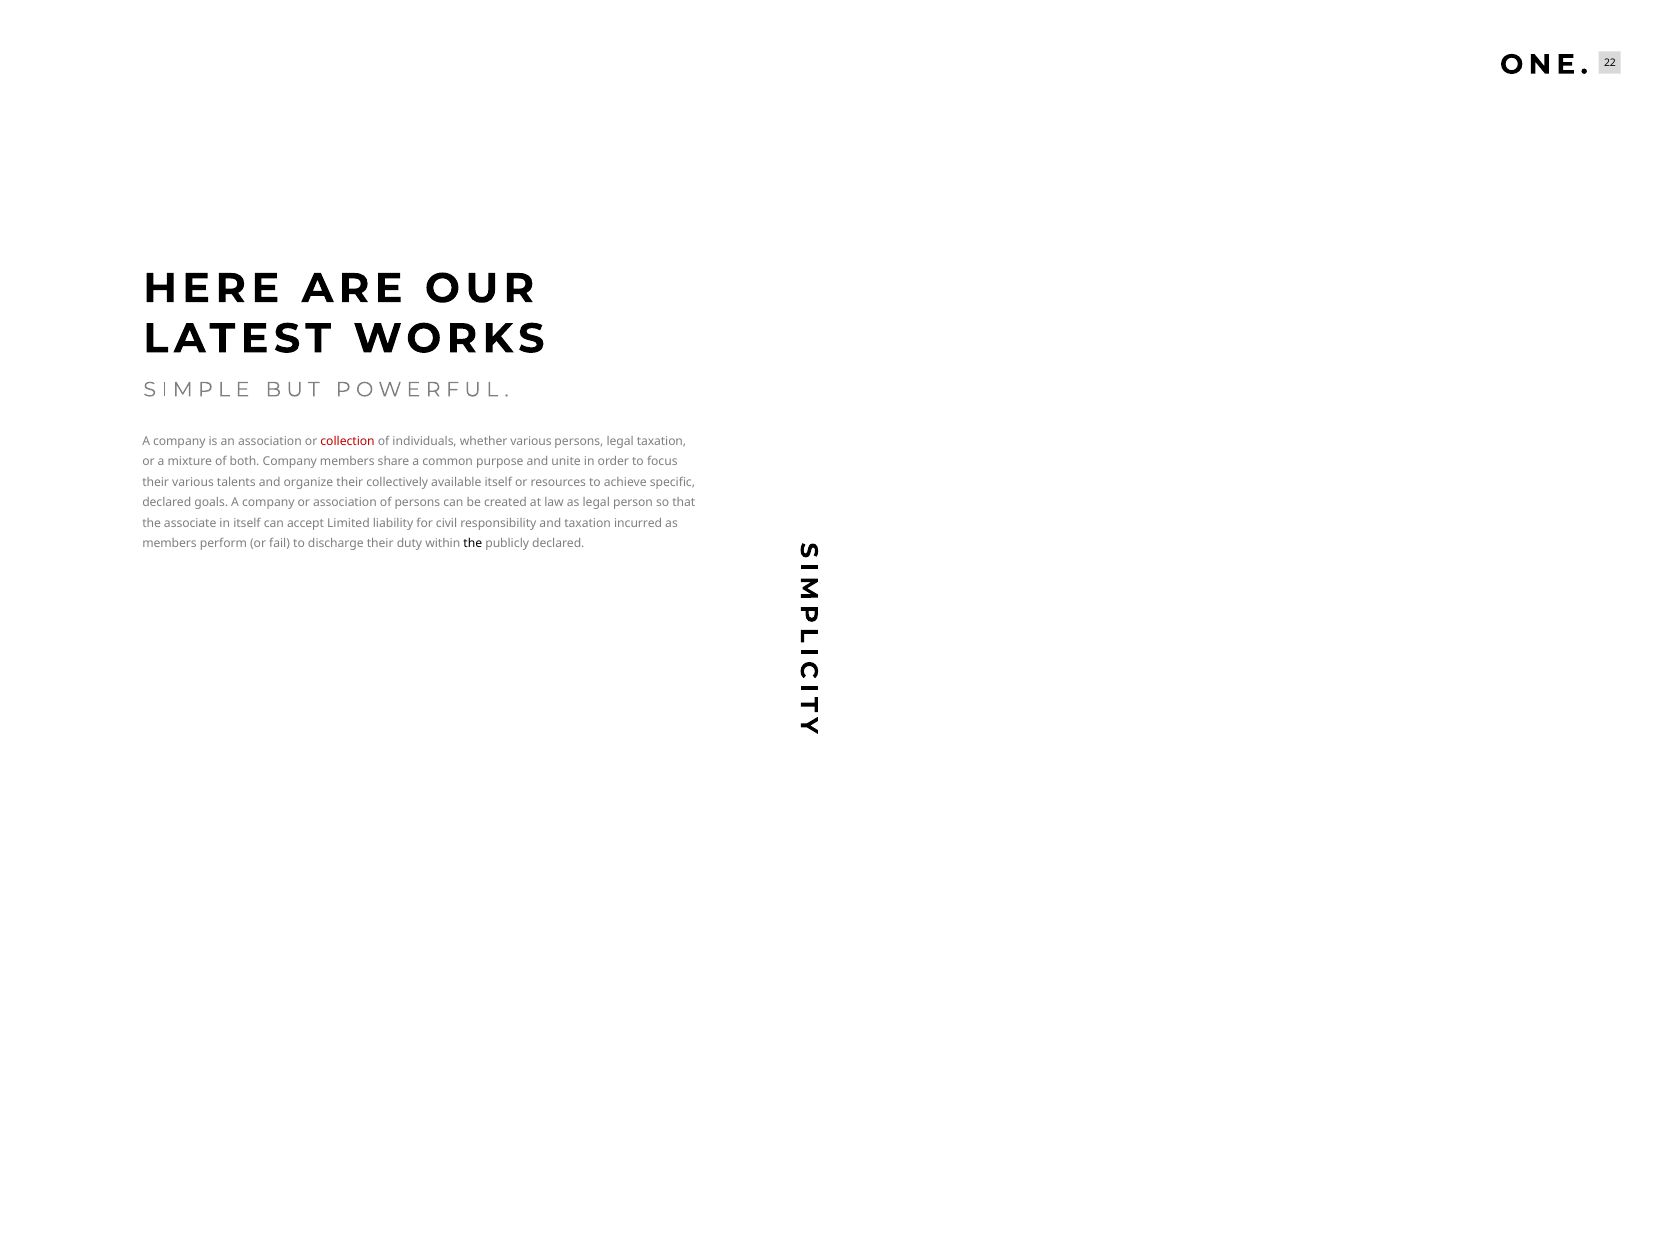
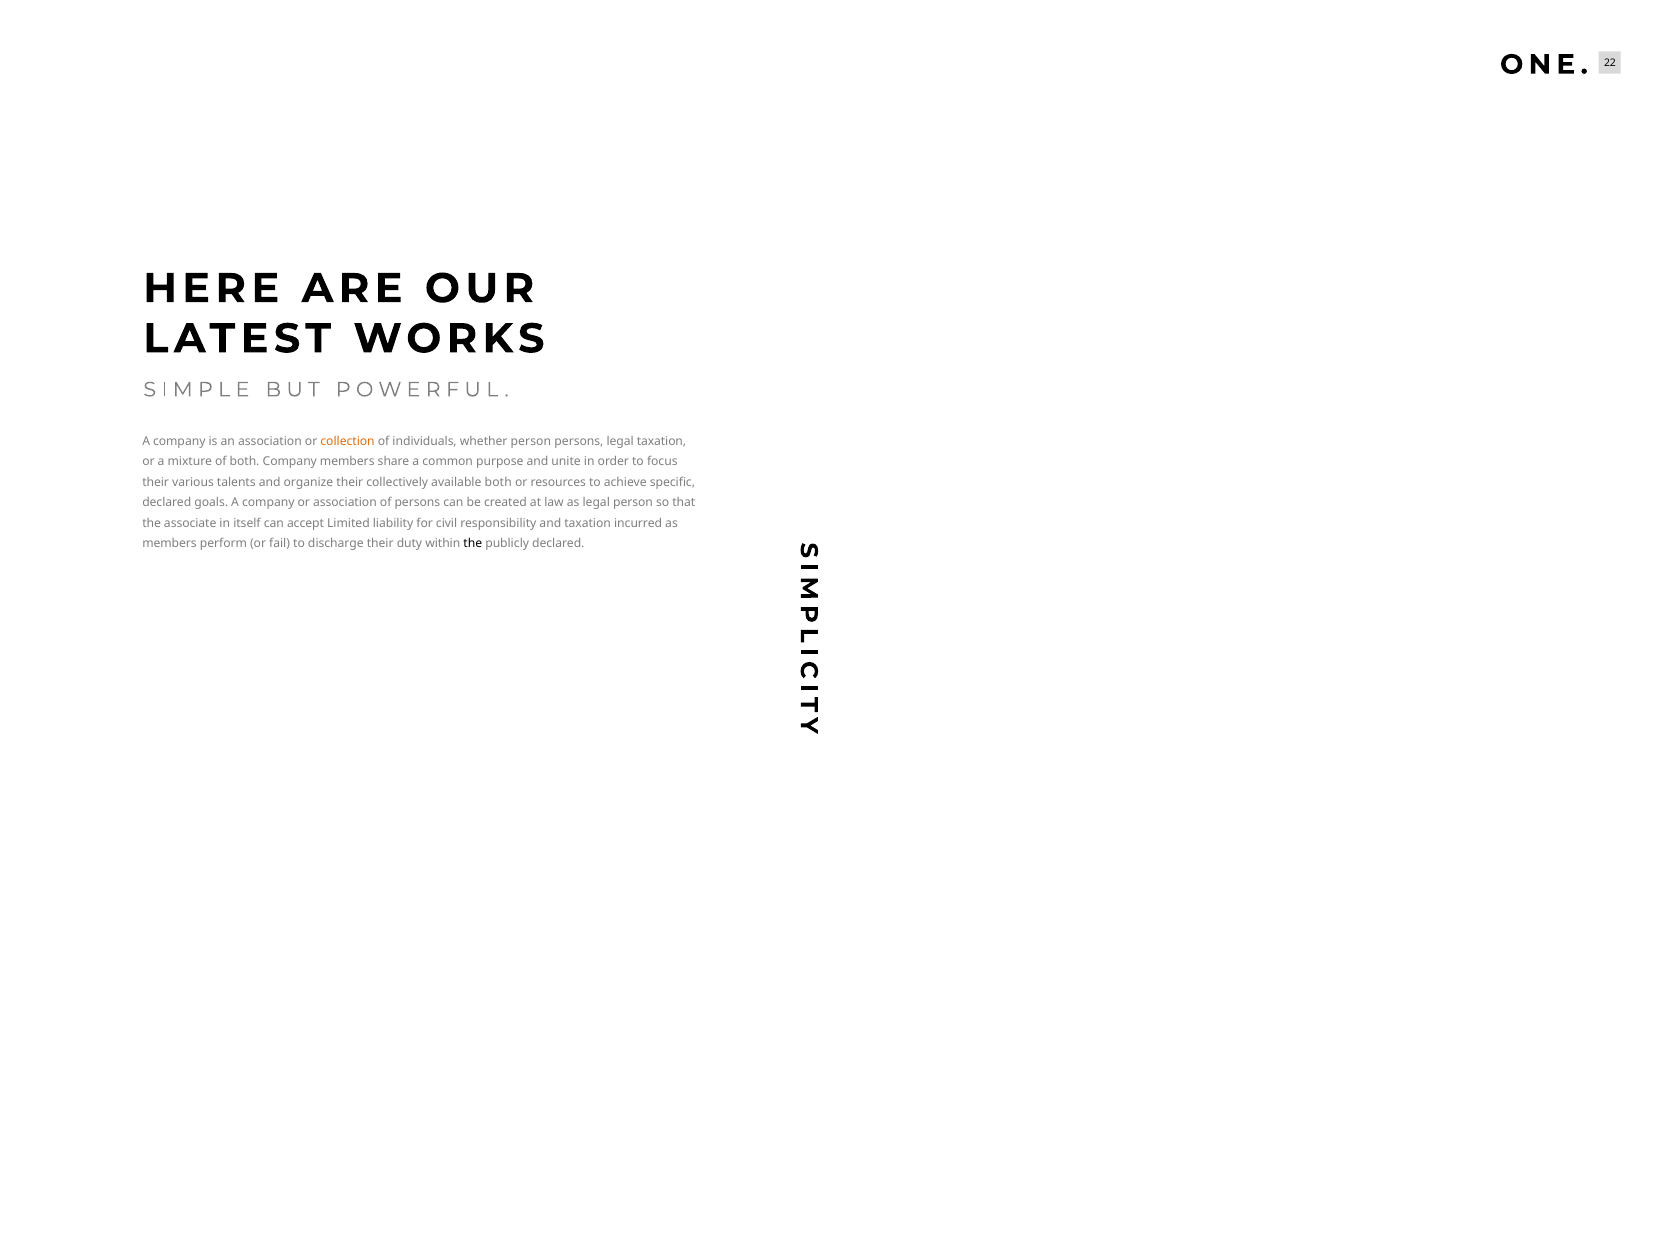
collection colour: red -> orange (348, 441)
whether various: various -> person (531, 441)
available itself: itself -> both (498, 482)
